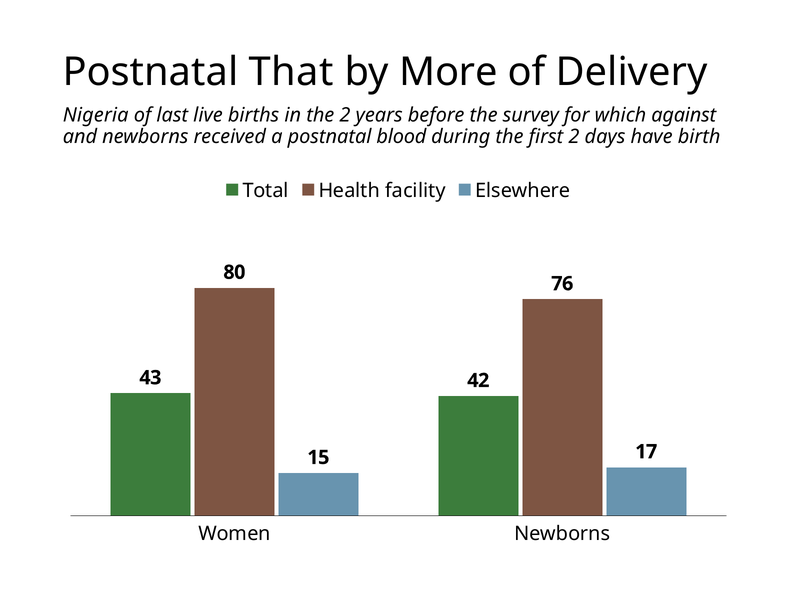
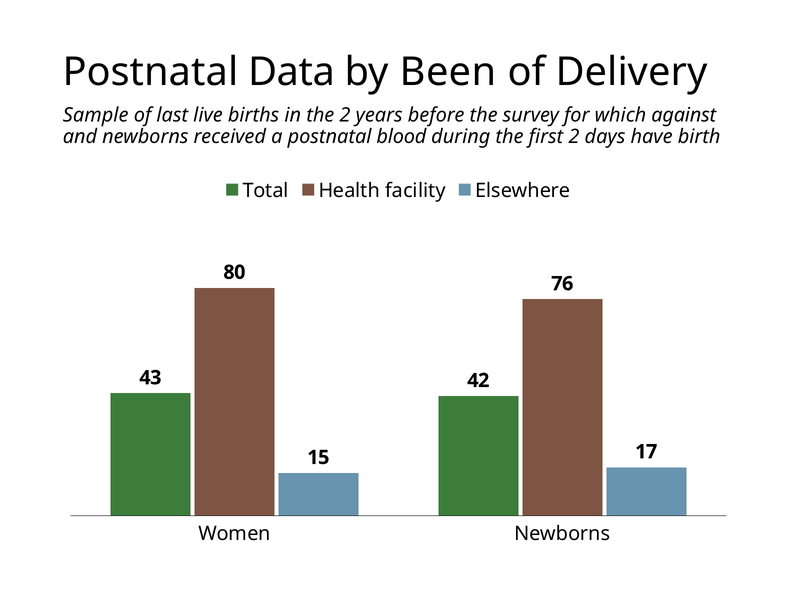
That: That -> Data (292, 72)
More: More -> Been (448, 72)
Nigeria: Nigeria -> Sample (96, 115)
